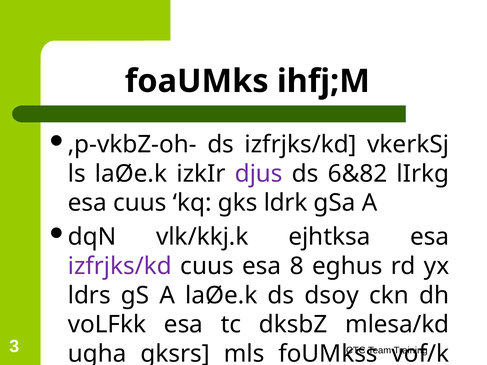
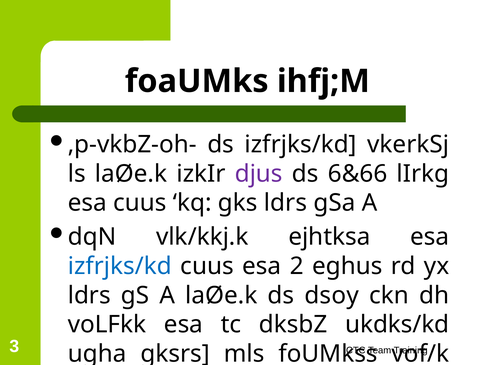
6&82: 6&82 -> 6&66 (358, 174)
gks ldrk: ldrk -> ldrs (285, 203)
izfrjks/kd colour: purple -> blue (120, 266)
8: 8 -> 2 (297, 266)
mlesa/kd: mlesa/kd -> ukdks/kd (397, 325)
